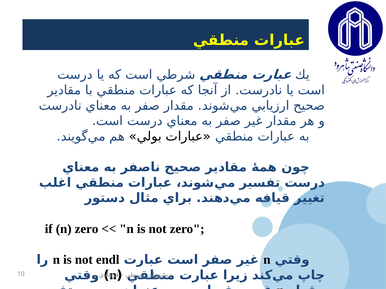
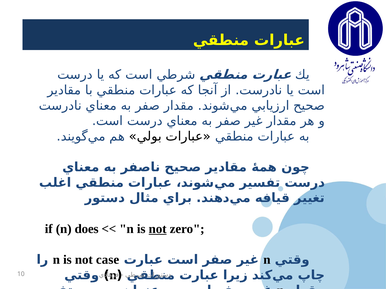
n zero: zero -> does (87, 229)
not underline: none -> present (158, 229)
endl: endl -> case (108, 260)
